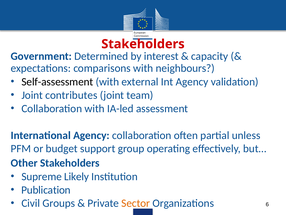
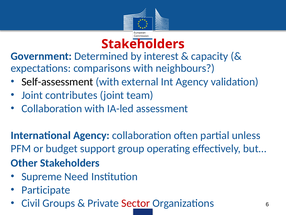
Likely: Likely -> Need (76, 176)
Publication: Publication -> Participate (46, 189)
Sector colour: orange -> red (136, 203)
